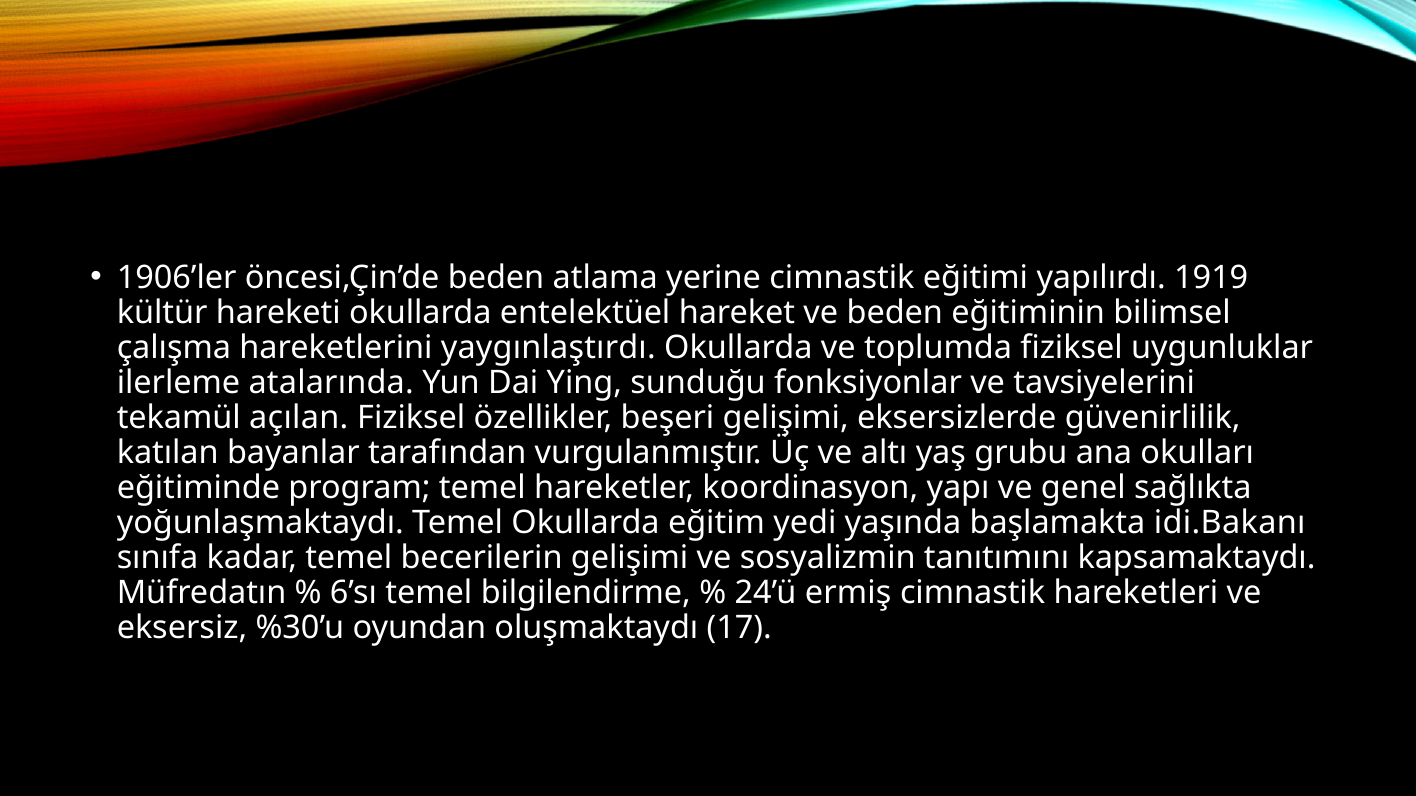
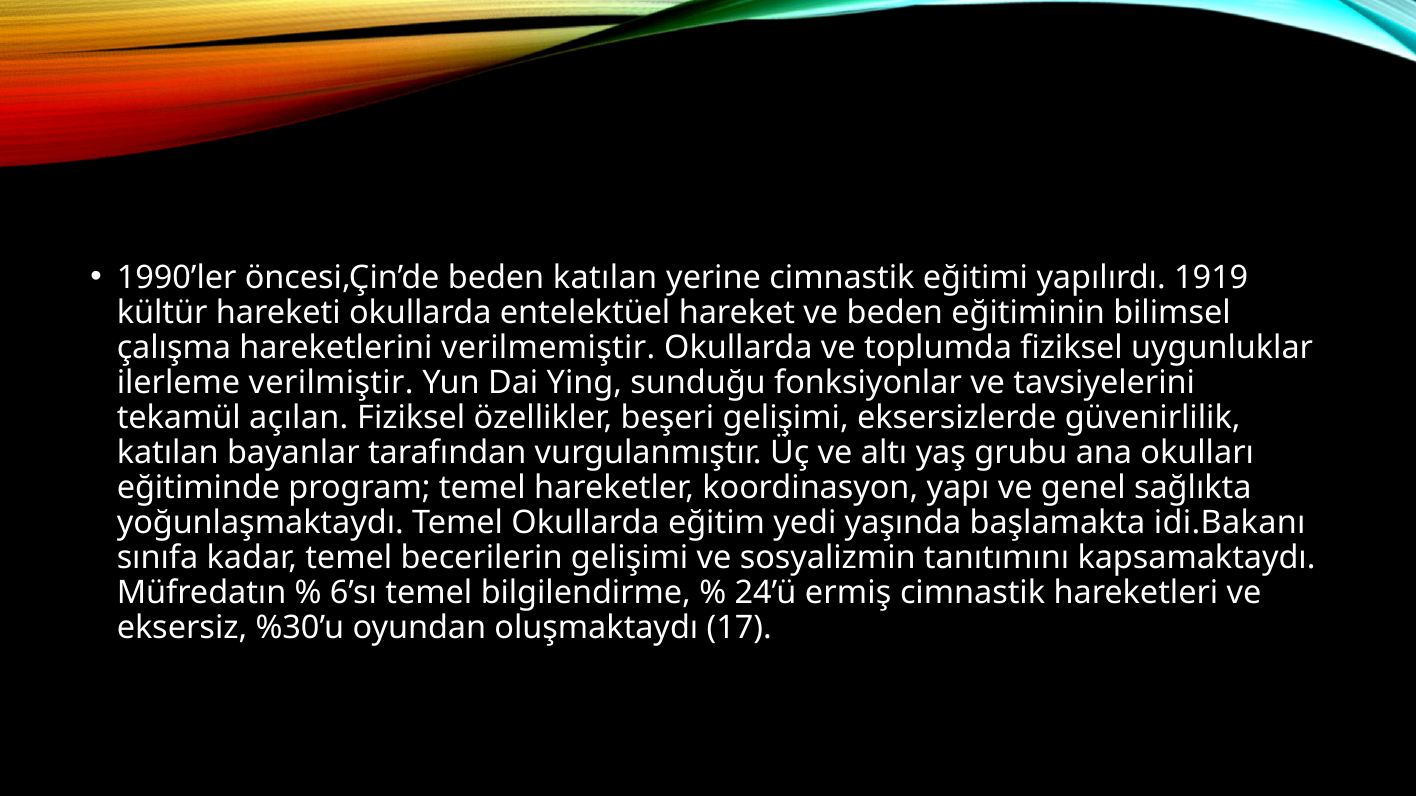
1906’ler: 1906’ler -> 1990’ler (177, 277)
beden atlama: atlama -> katılan (605, 277)
yaygınlaştırdı: yaygınlaştırdı -> verilmemiştir (548, 348)
atalarında: atalarında -> verilmiştir (331, 383)
